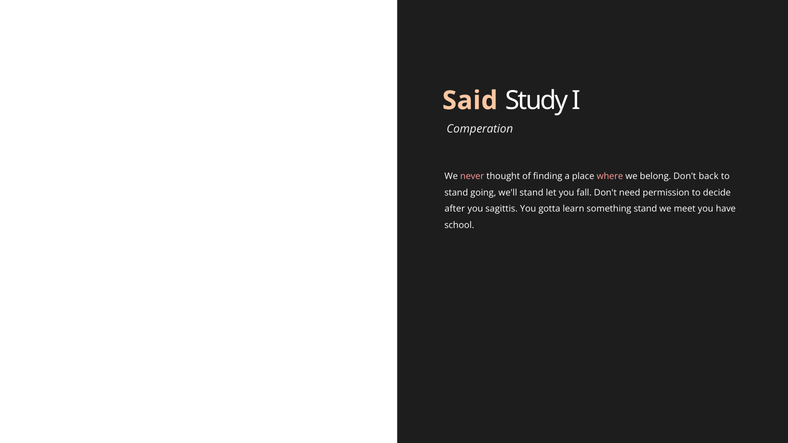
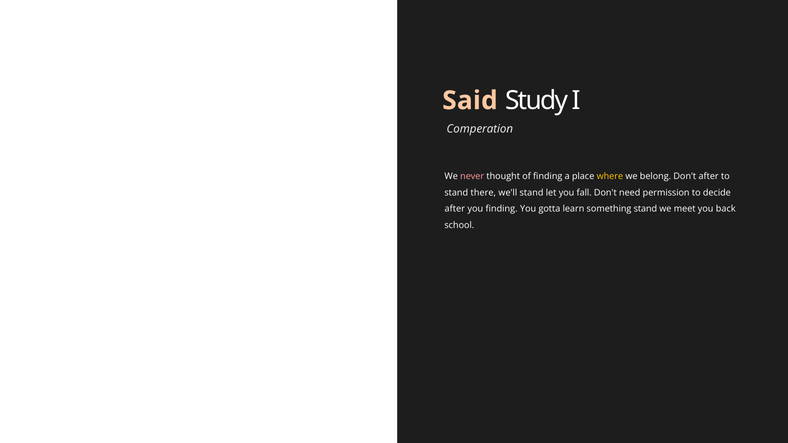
where colour: pink -> yellow (610, 176)
Don't back: back -> after (709, 176)
going: going -> there (483, 193)
you sagittis: sagittis -> finding (502, 209)
have: have -> back (726, 209)
